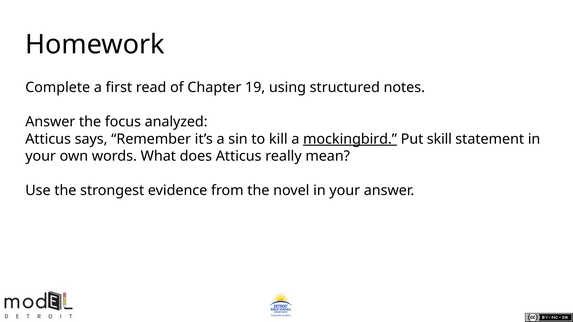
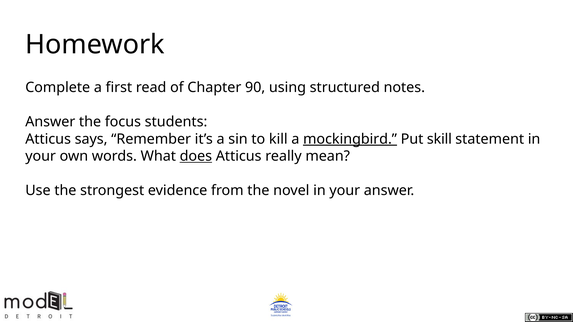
19: 19 -> 90 (255, 88)
analyzed: analyzed -> students (176, 122)
does underline: none -> present (196, 156)
